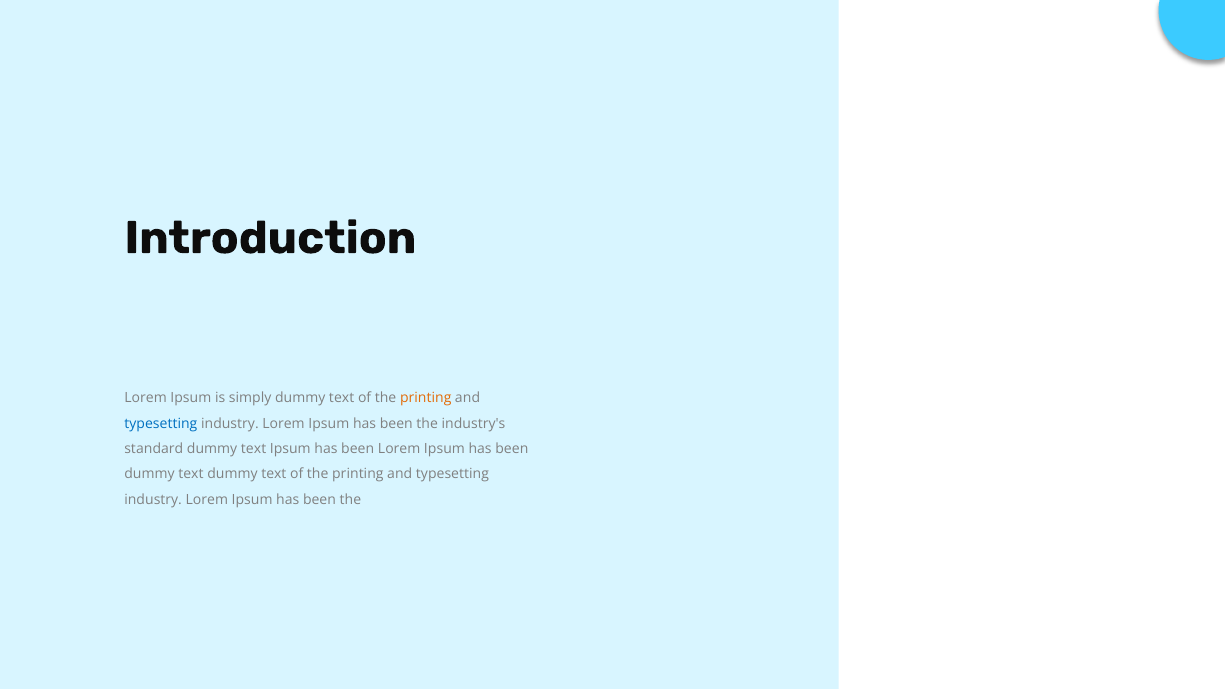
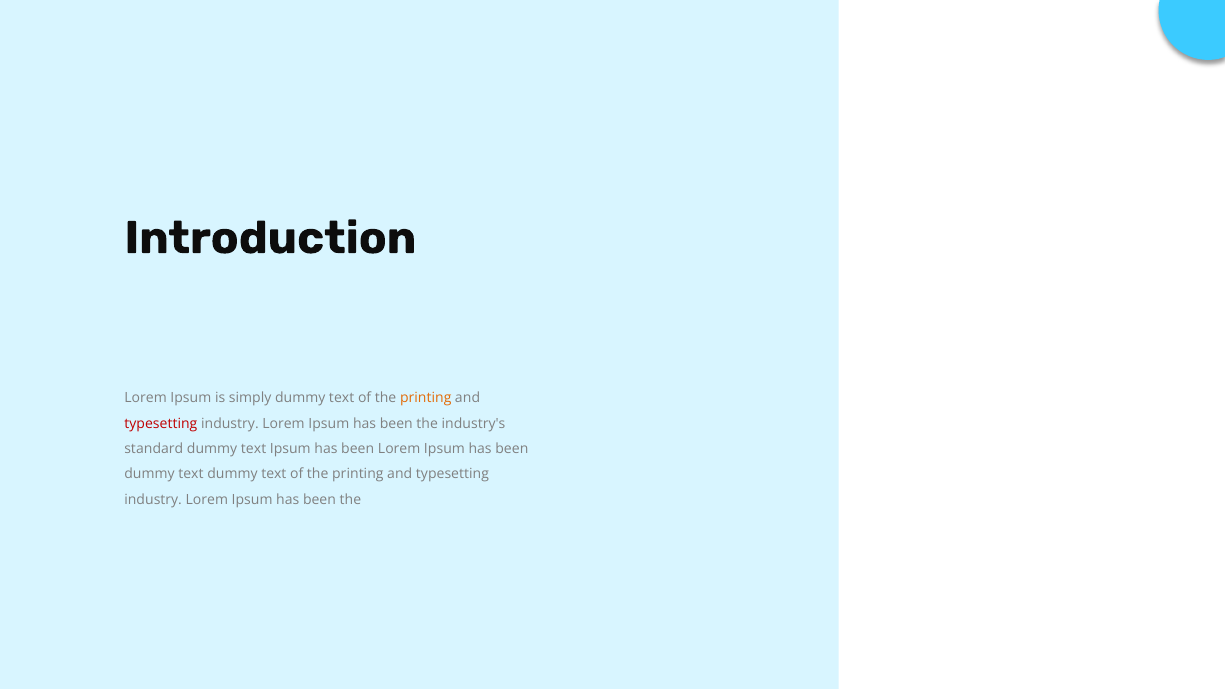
typesetting colour: blue -> red (161, 424)
